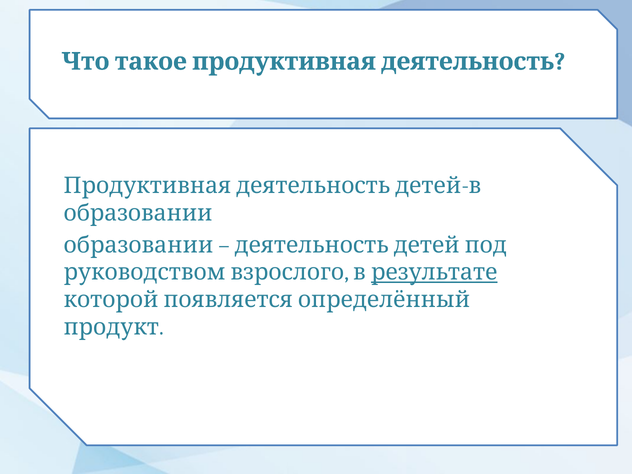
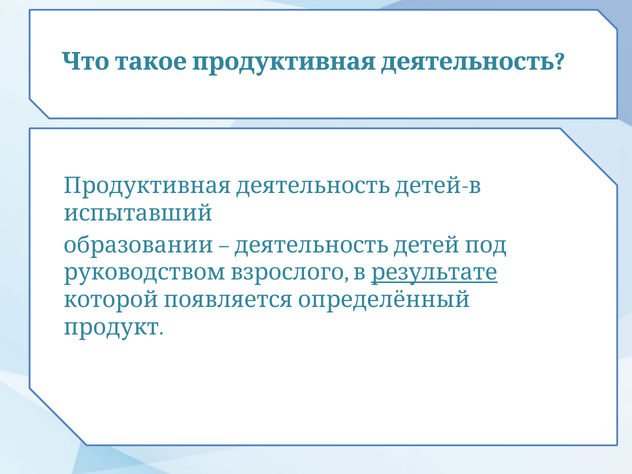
образовании: образовании -> испытавший (138, 213)
